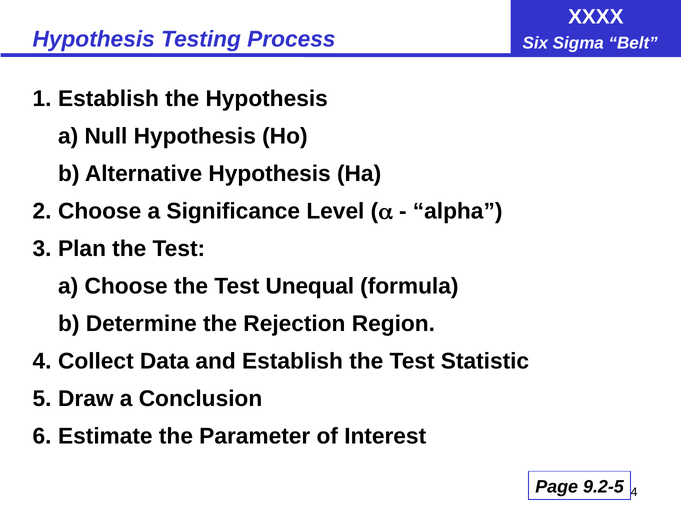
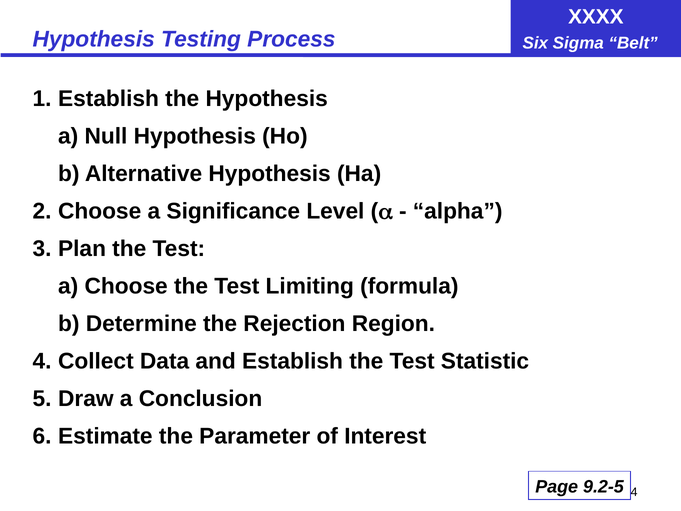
Unequal: Unequal -> Limiting (310, 286)
